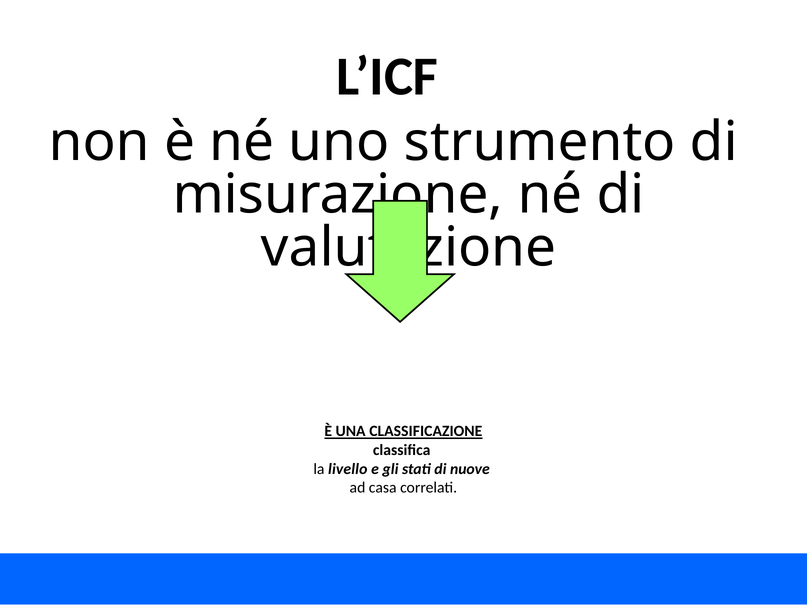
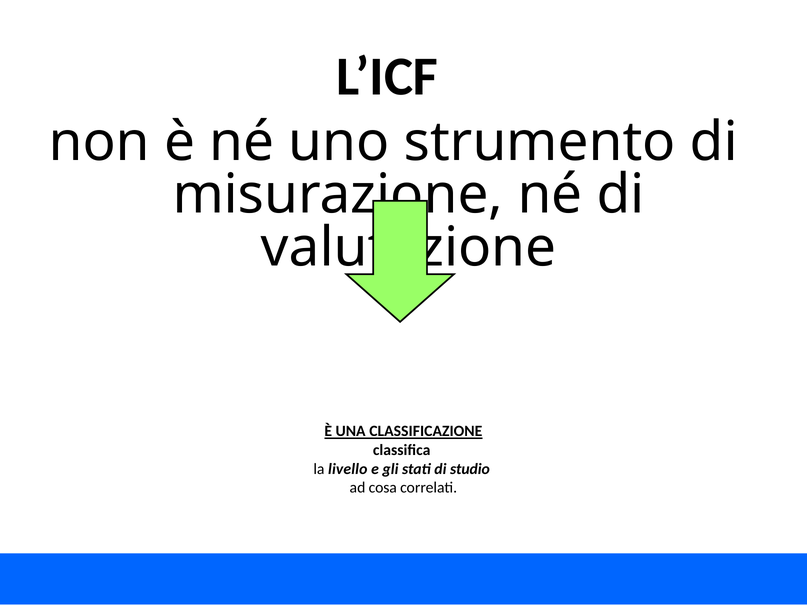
nuove: nuove -> studio (470, 469)
casa: casa -> cosa (383, 488)
